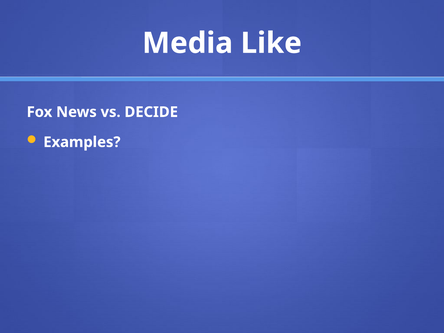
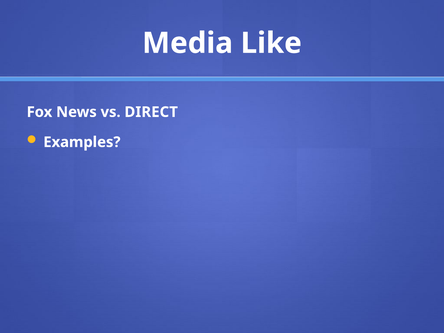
DECIDE: DECIDE -> DIRECT (151, 112)
